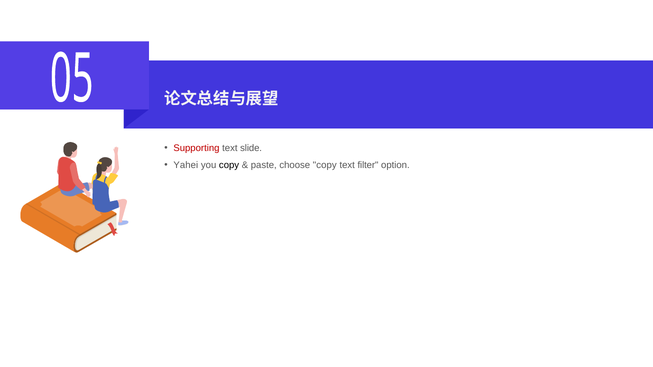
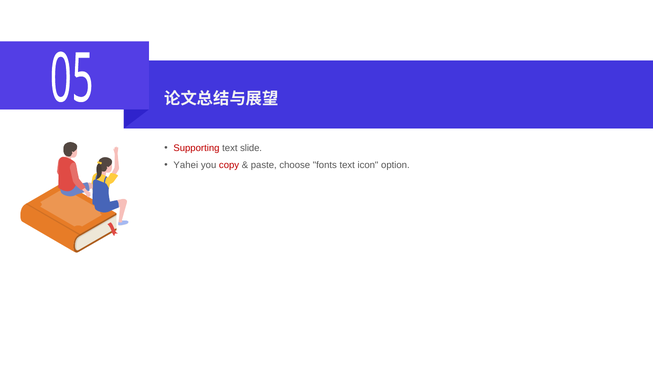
copy colour: black -> red (229, 165)
choose copy: copy -> fonts (325, 165)
filter: filter -> icon (368, 165)
